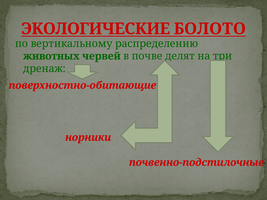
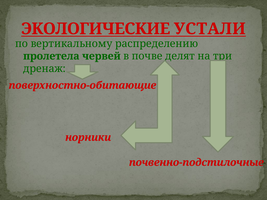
БОЛОТО: БОЛОТО -> УСТАЛИ (210, 29)
животных: животных -> пролетела (51, 56)
